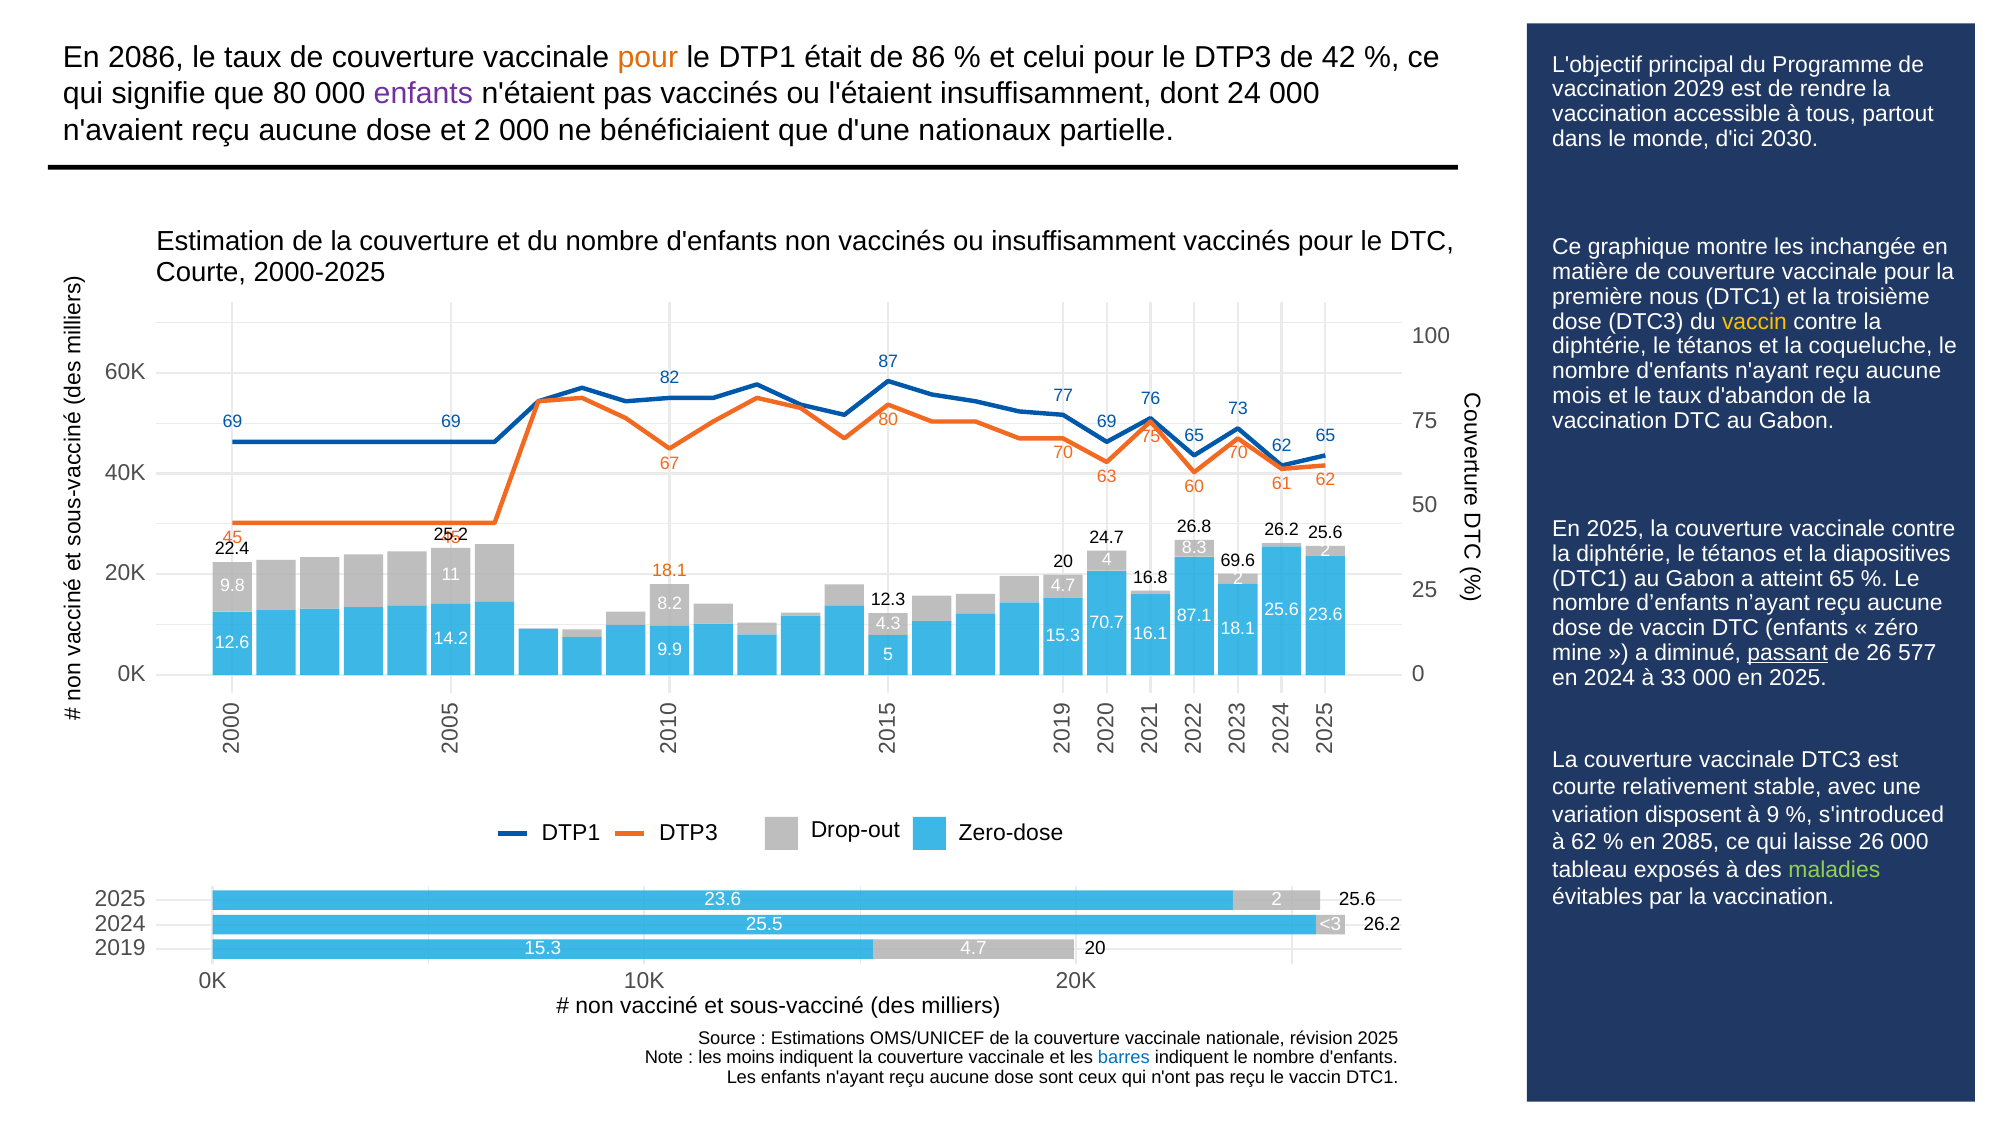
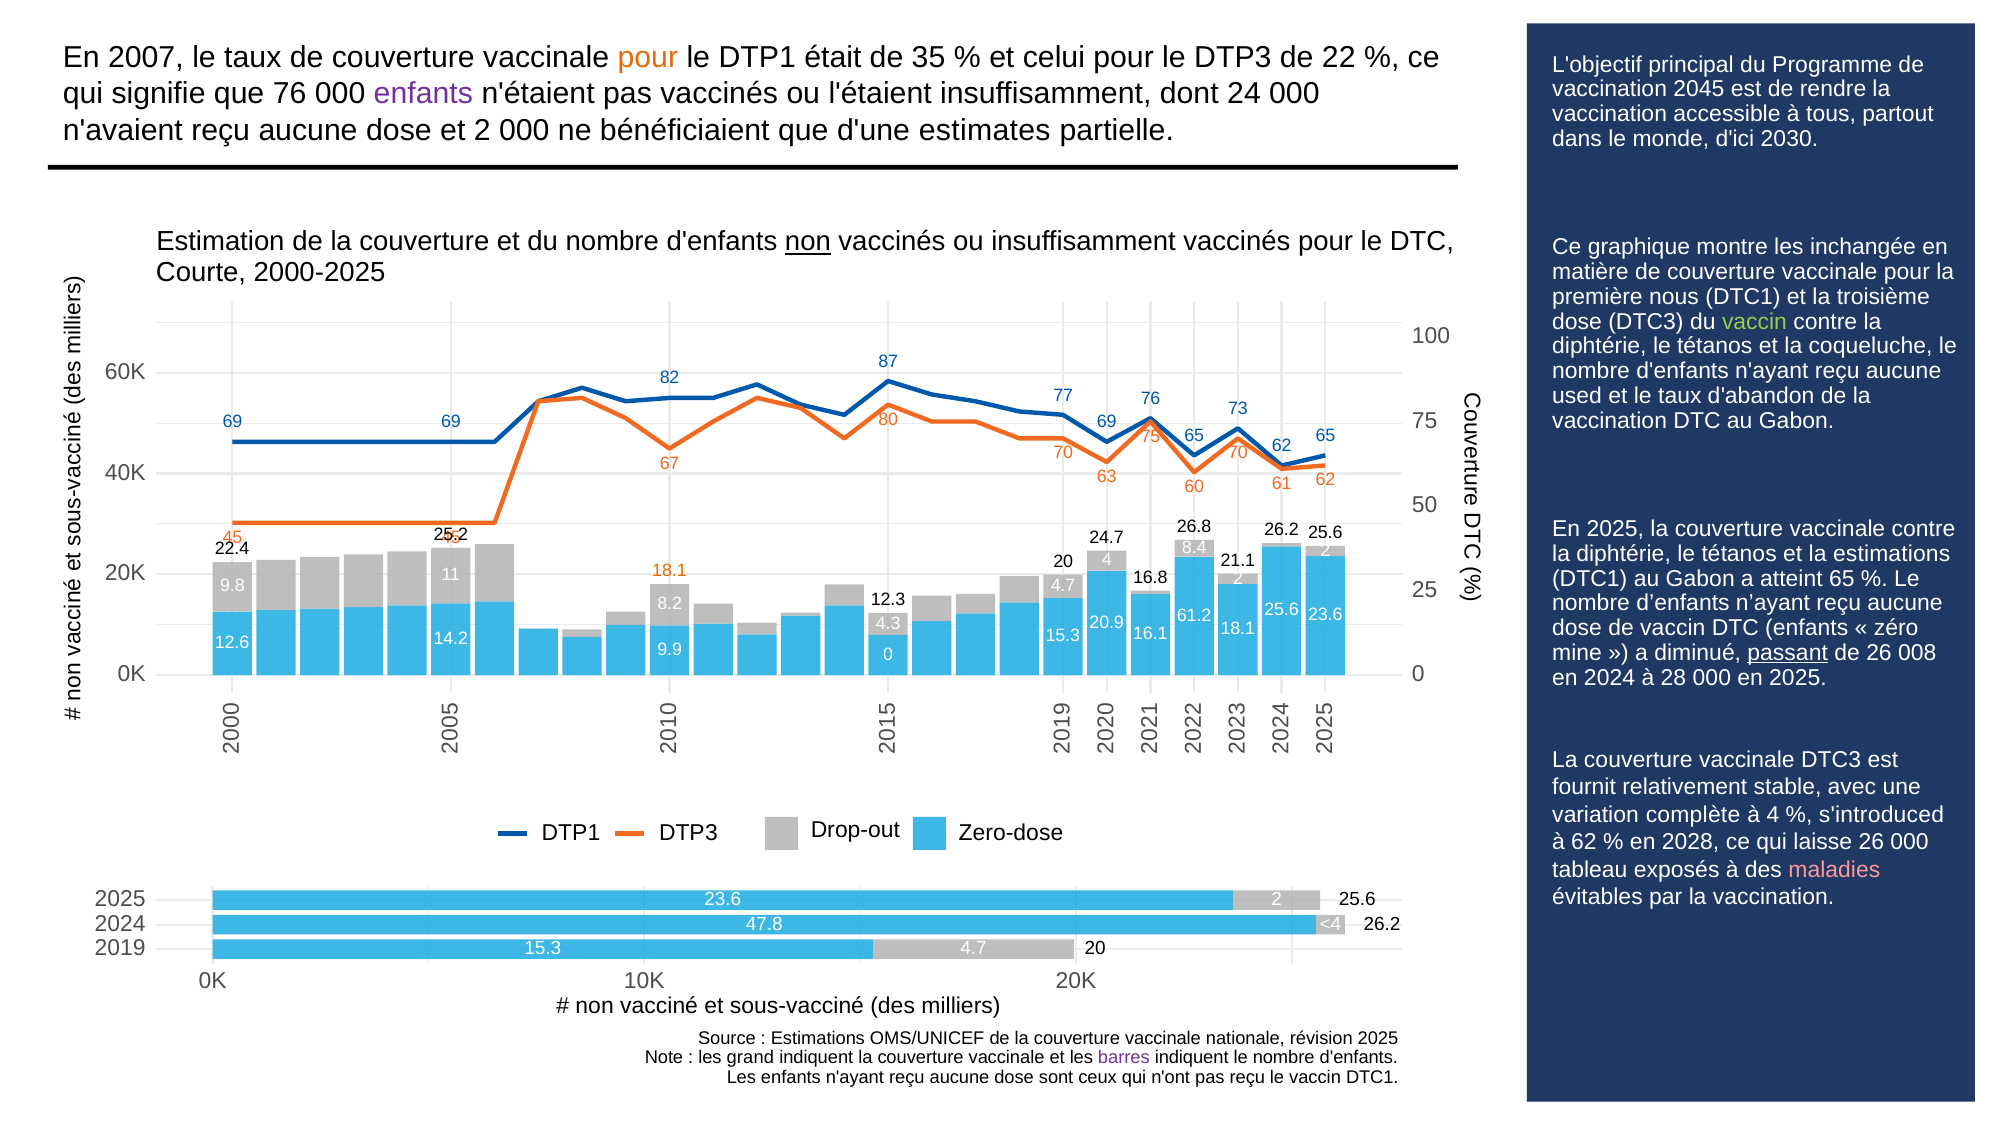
2086: 2086 -> 2007 (146, 58)
86: 86 -> 35 (929, 58)
42: 42 -> 22 (1339, 58)
2029: 2029 -> 2045 (1699, 89)
que 80: 80 -> 76 (290, 94)
nationaux: nationaux -> estimates (985, 130)
non underline: none -> present (808, 242)
vaccin colour: yellow -> light green (1754, 322)
mois: mois -> used (1577, 396)
8.3: 8.3 -> 8.4 (1194, 548)
la diapositives: diapositives -> estimations (1892, 554)
69.6: 69.6 -> 21.1 (1238, 560)
87.1: 87.1 -> 61.2 (1194, 615)
70.7: 70.7 -> 20.9 (1107, 622)
9.9 5: 5 -> 0 (888, 654)
577: 577 -> 008 (1917, 653)
33: 33 -> 28 (1673, 678)
courte: courte -> fournit (1584, 787)
disposent: disposent -> complète (1693, 815)
à 9: 9 -> 4 (1773, 815)
2085: 2085 -> 2028 (1691, 842)
maladies colour: light green -> pink (1834, 870)
25.5: 25.5 -> 47.8 (764, 924)
<3: <3 -> <4 (1330, 924)
moins: moins -> grand (750, 1057)
barres colour: blue -> purple (1124, 1057)
